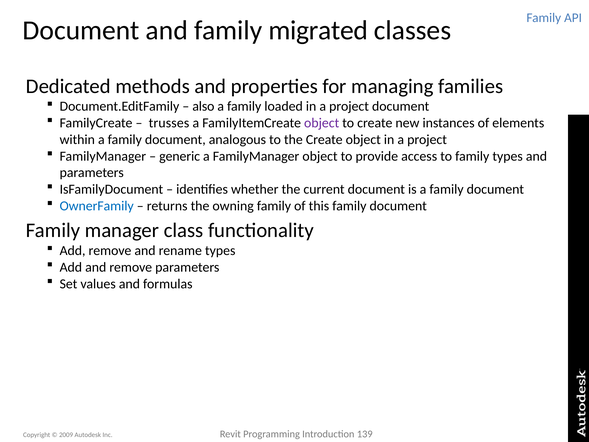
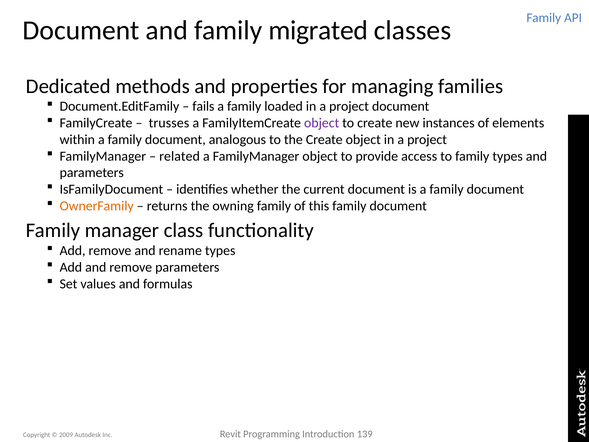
also: also -> fails (203, 106)
generic: generic -> related (180, 156)
OwnerFamily colour: blue -> orange (97, 206)
